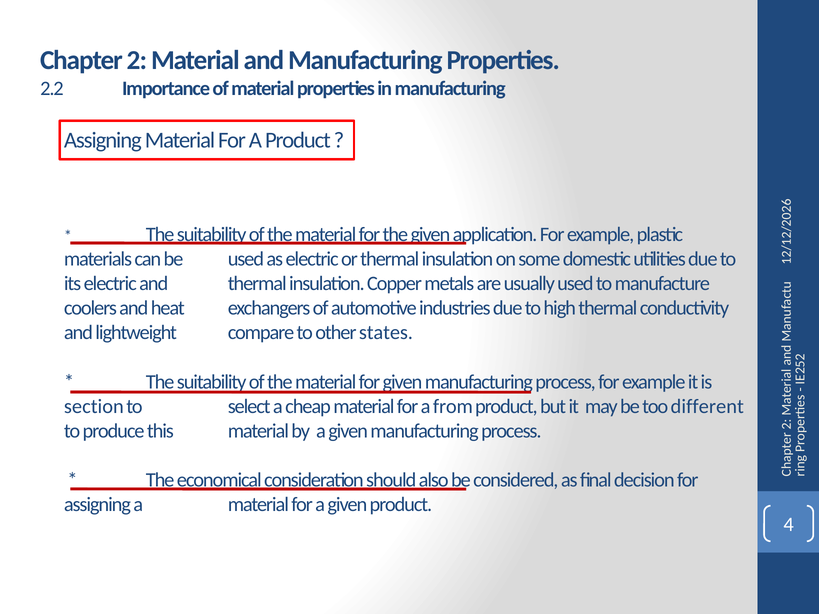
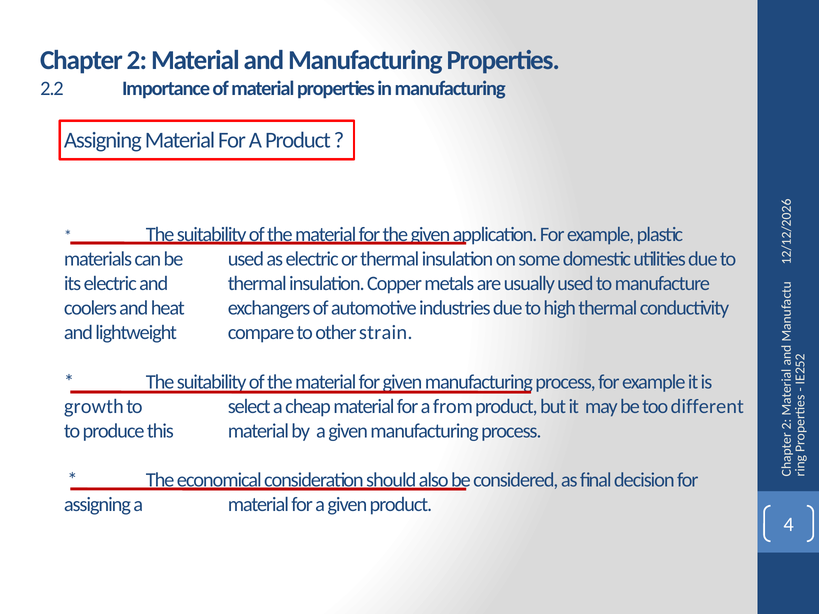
states: states -> strain (386, 333)
section: section -> growth (94, 406)
